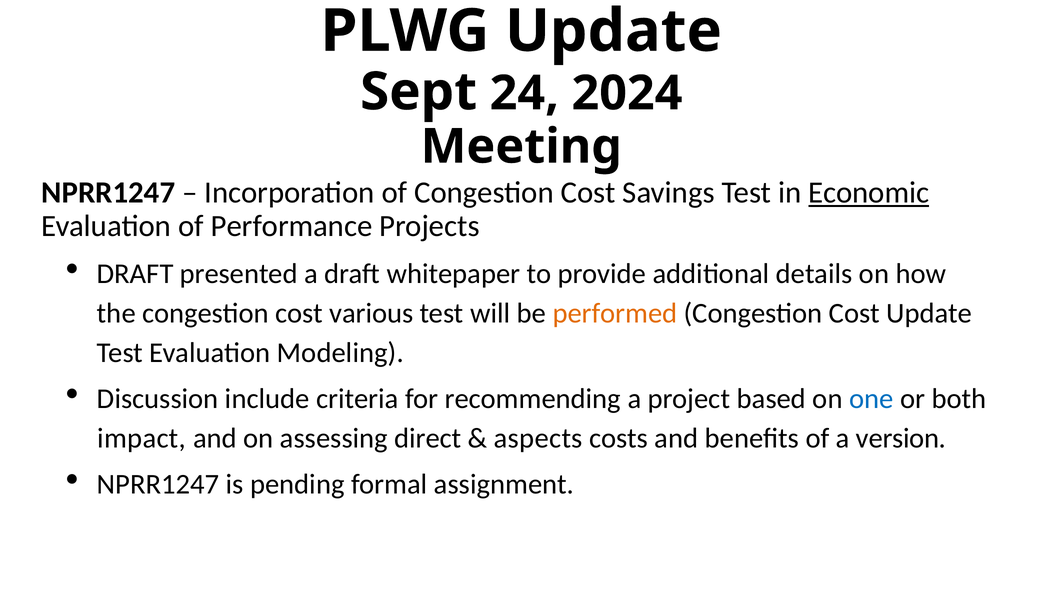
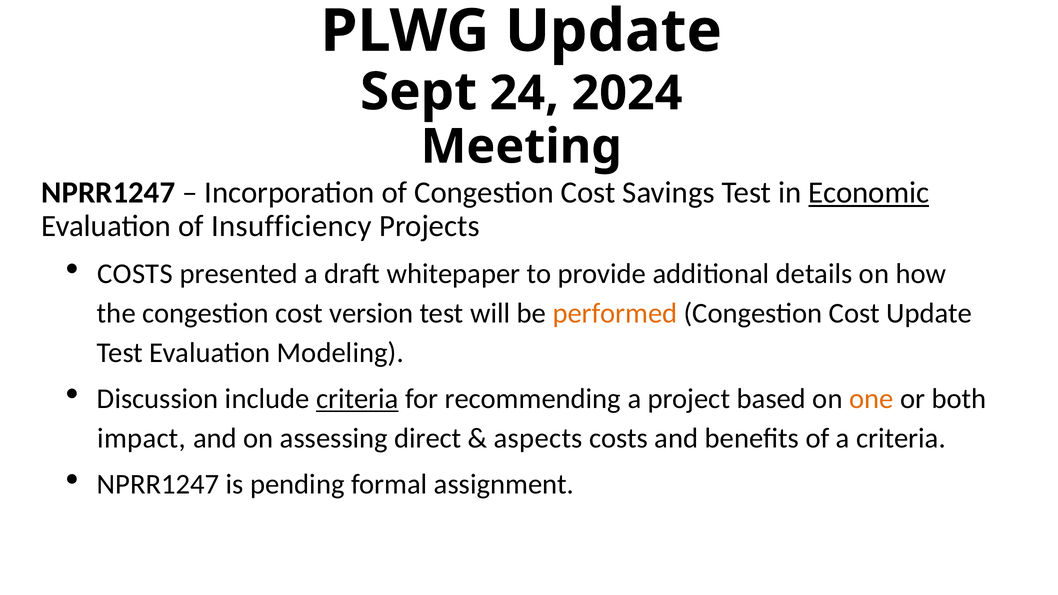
Performance: Performance -> Insufficiency (291, 226)
DRAFT: DRAFT -> COSTS (135, 274)
various: various -> version (371, 313)
criteria underline: none -> present (357, 399)
one colour: blue -> orange (871, 399)
a version: version -> criteria (901, 438)
